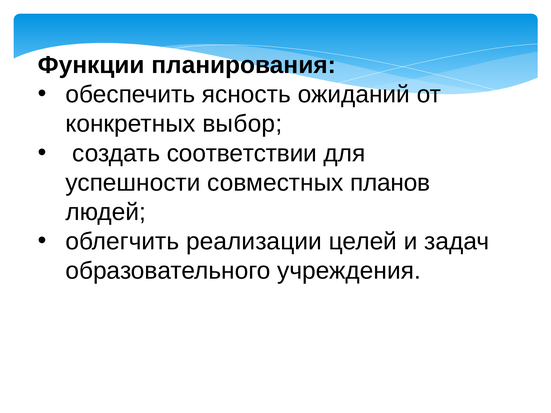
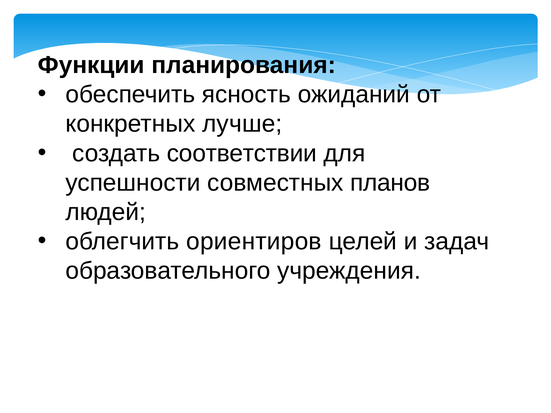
выбор: выбор -> лучше (242, 124)
реализации: реализации -> ориентиров (254, 242)
